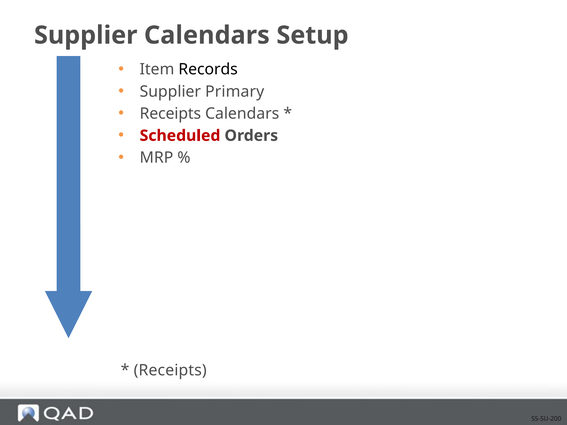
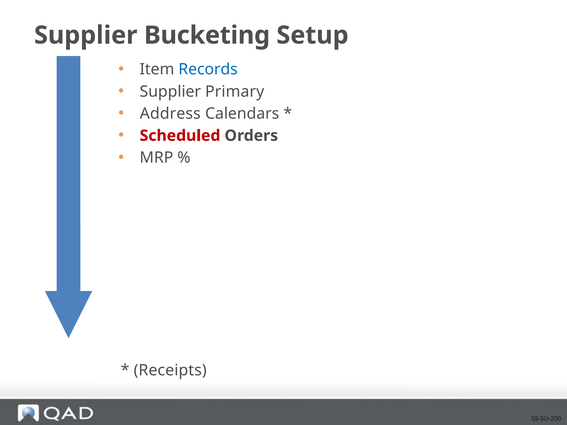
Calendars: Calendars -> Bucketing (207, 35)
Records colour: black -> blue (208, 69)
Receipts: Receipts -> Address (170, 114)
